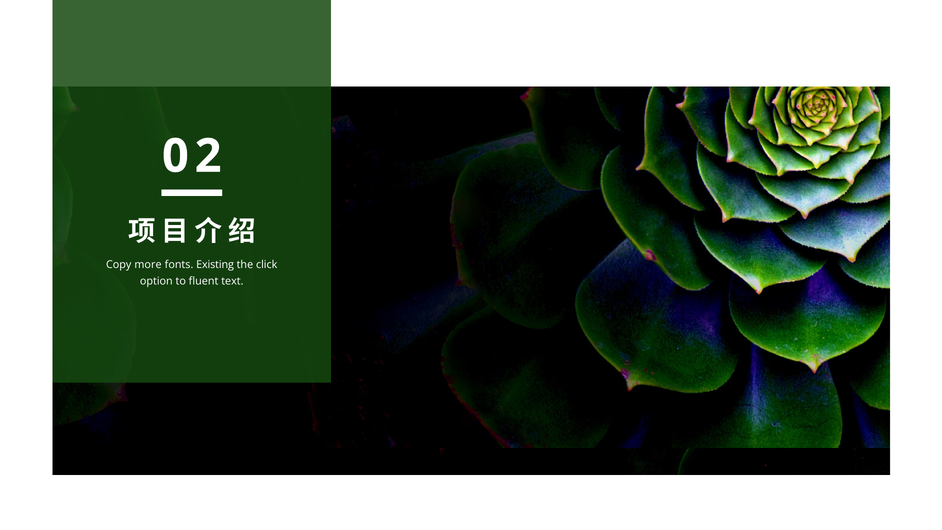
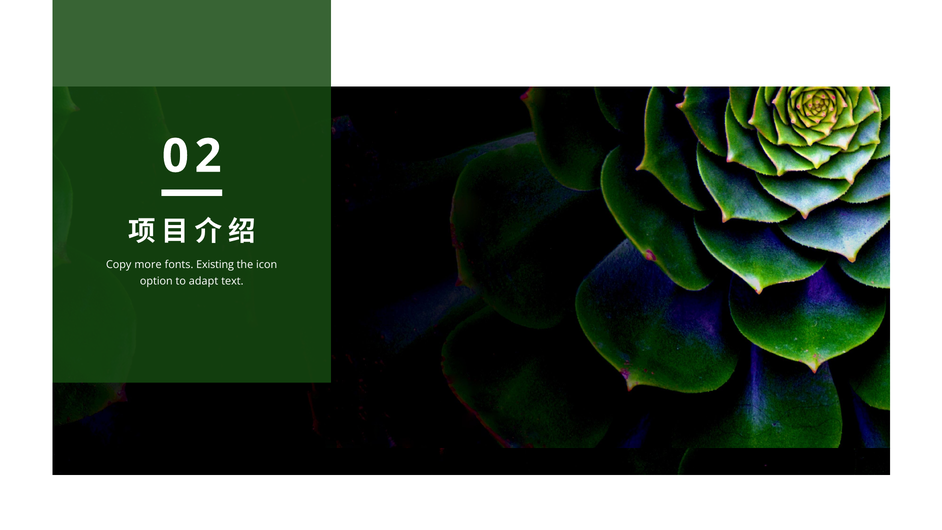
click: click -> icon (267, 264)
fluent: fluent -> adapt (204, 281)
